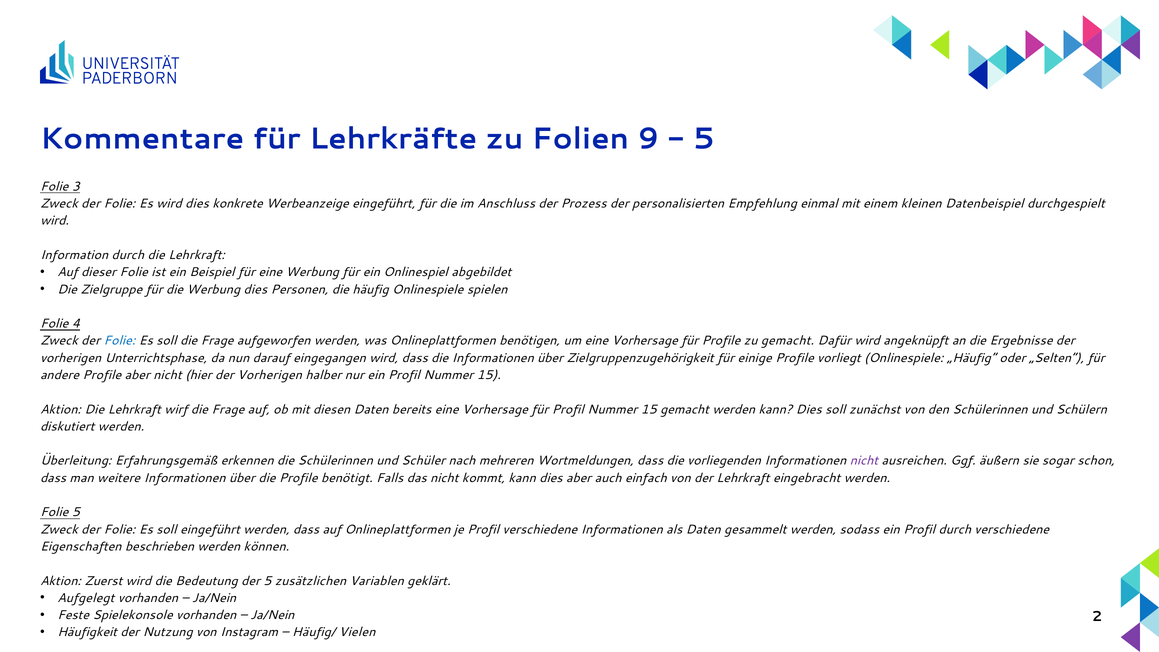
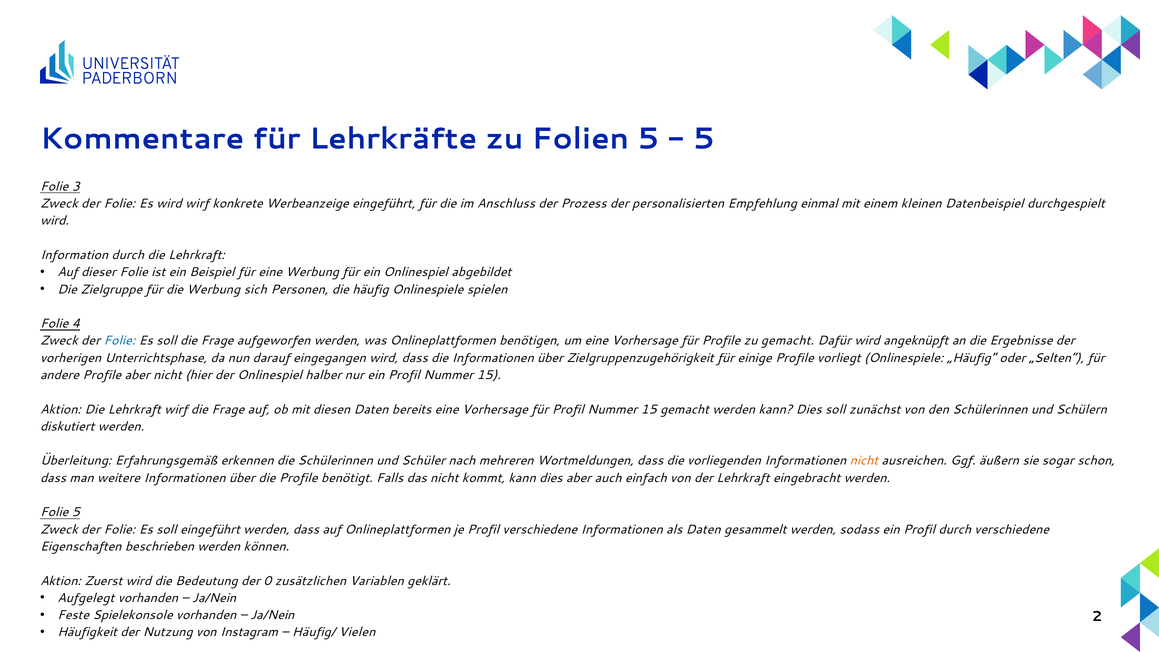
Folien 9: 9 -> 5 (648, 139)
wird dies: dies -> wirf (197, 204)
Werbung dies: dies -> sich (255, 289)
hier der Vorherigen: Vorherigen -> Onlinespiel (270, 375)
nicht colour: purple -> orange (864, 461)
der 5: 5 -> 0 (267, 581)
